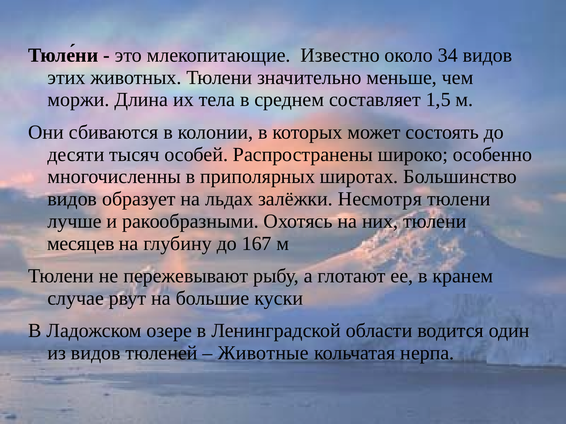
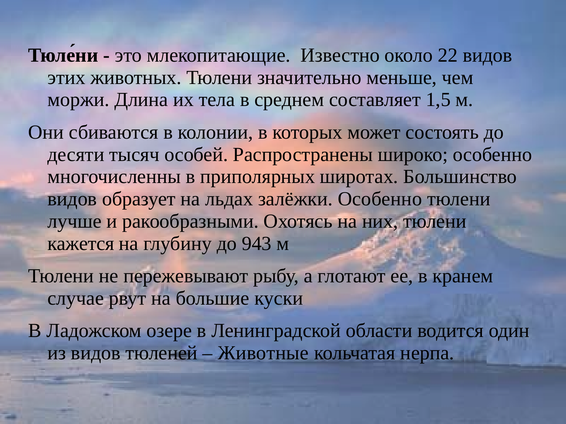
34: 34 -> 22 (448, 55)
залёжки Несмотря: Несмотря -> Особенно (380, 199)
месяцев: месяцев -> кажется (81, 244)
167: 167 -> 943 (257, 244)
